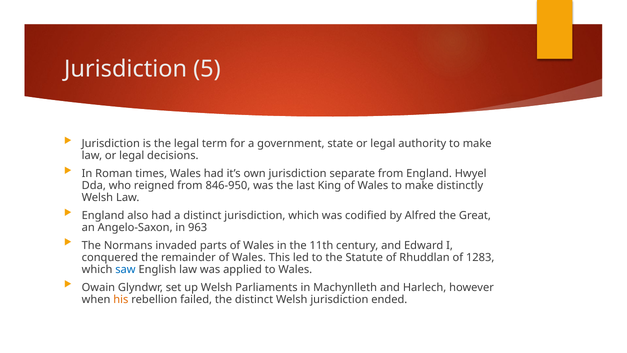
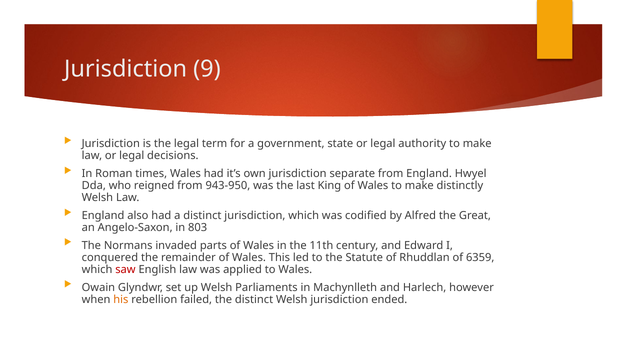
5: 5 -> 9 (207, 69)
846-950: 846-950 -> 943-950 (228, 186)
963: 963 -> 803 (198, 227)
1283: 1283 -> 6359 (480, 257)
saw colour: blue -> red (125, 269)
